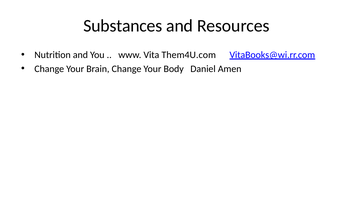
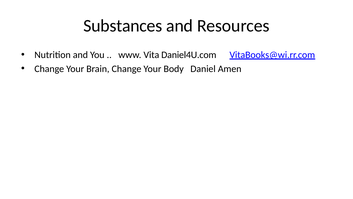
Them4U.com: Them4U.com -> Daniel4U.com (189, 55)
